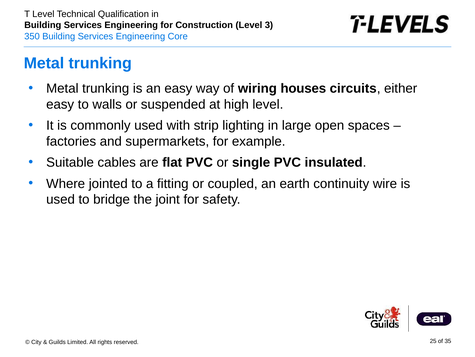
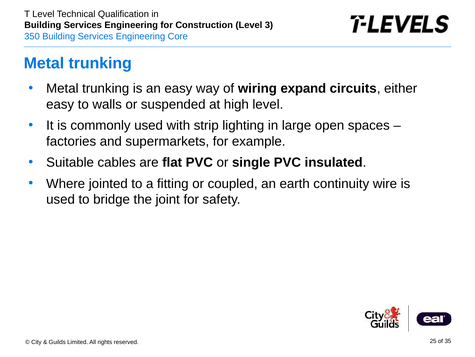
houses: houses -> expand (303, 88)
